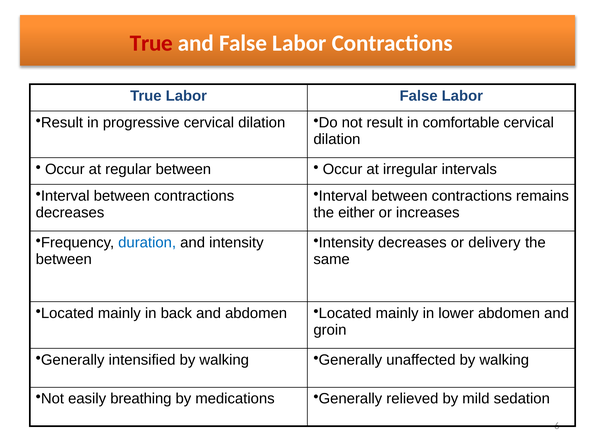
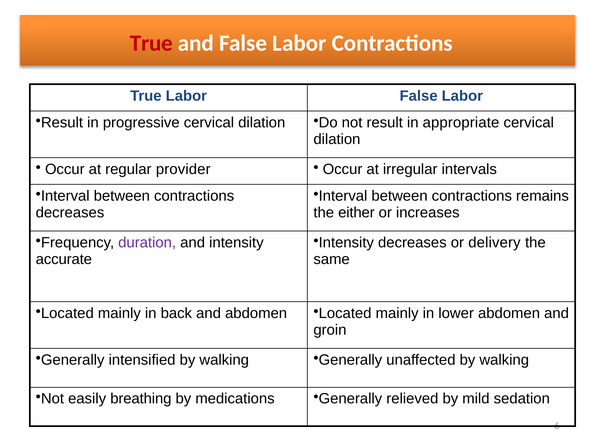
comfortable: comfortable -> appropriate (461, 123)
regular between: between -> provider (183, 169)
duration colour: blue -> purple (147, 243)
between: between -> accurate (64, 259)
